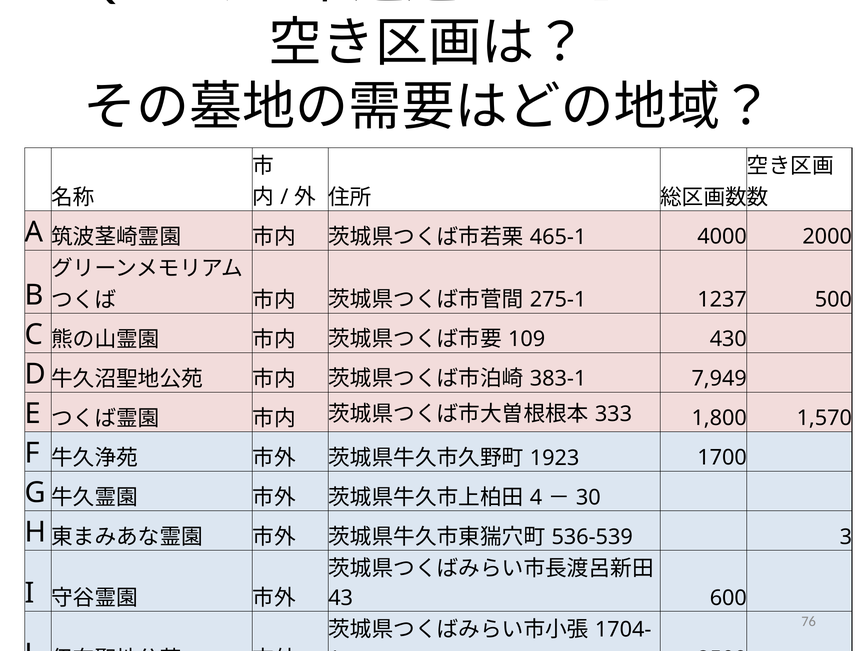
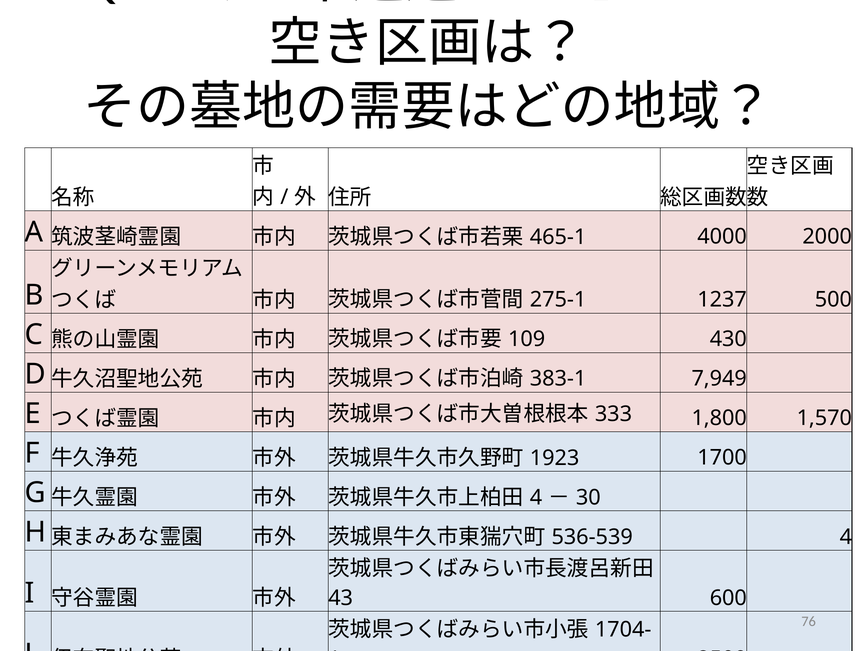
3: 3 -> 4 (846, 537)
